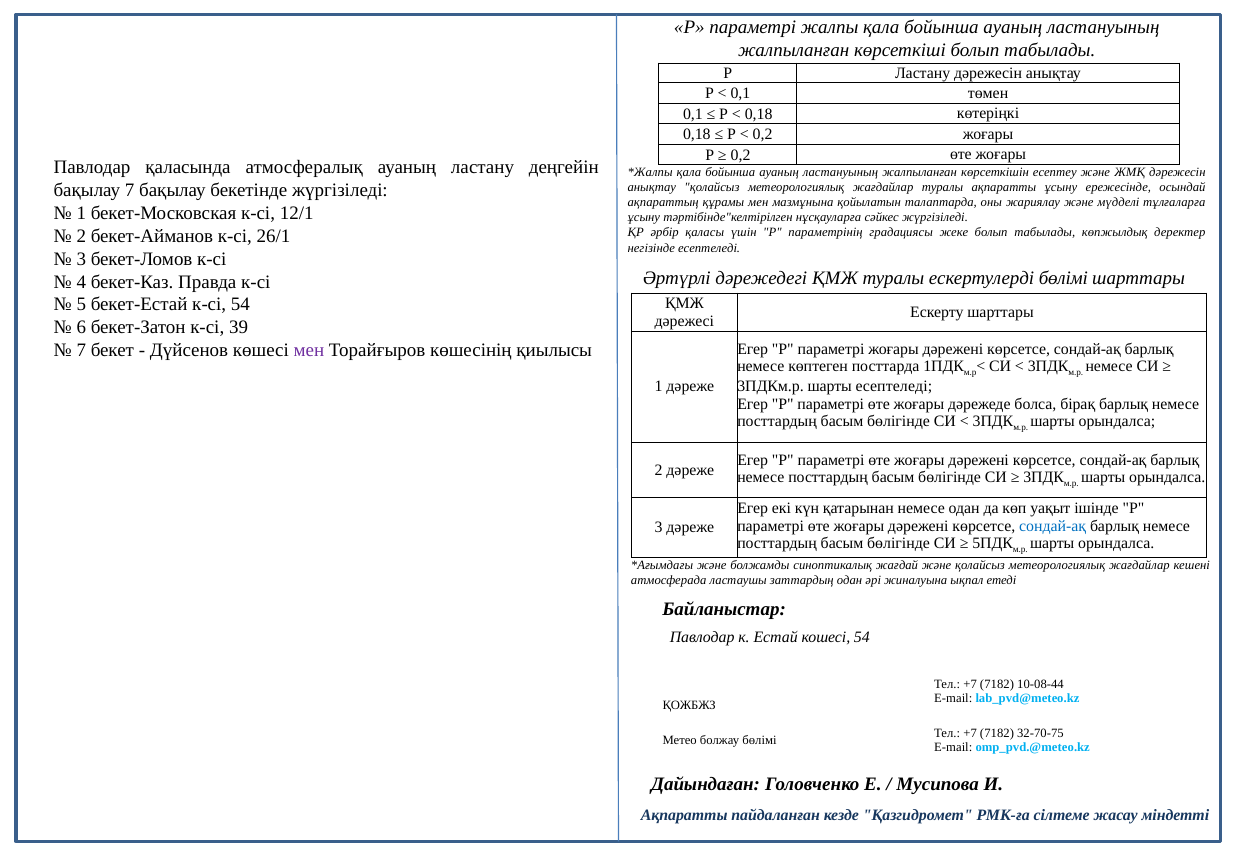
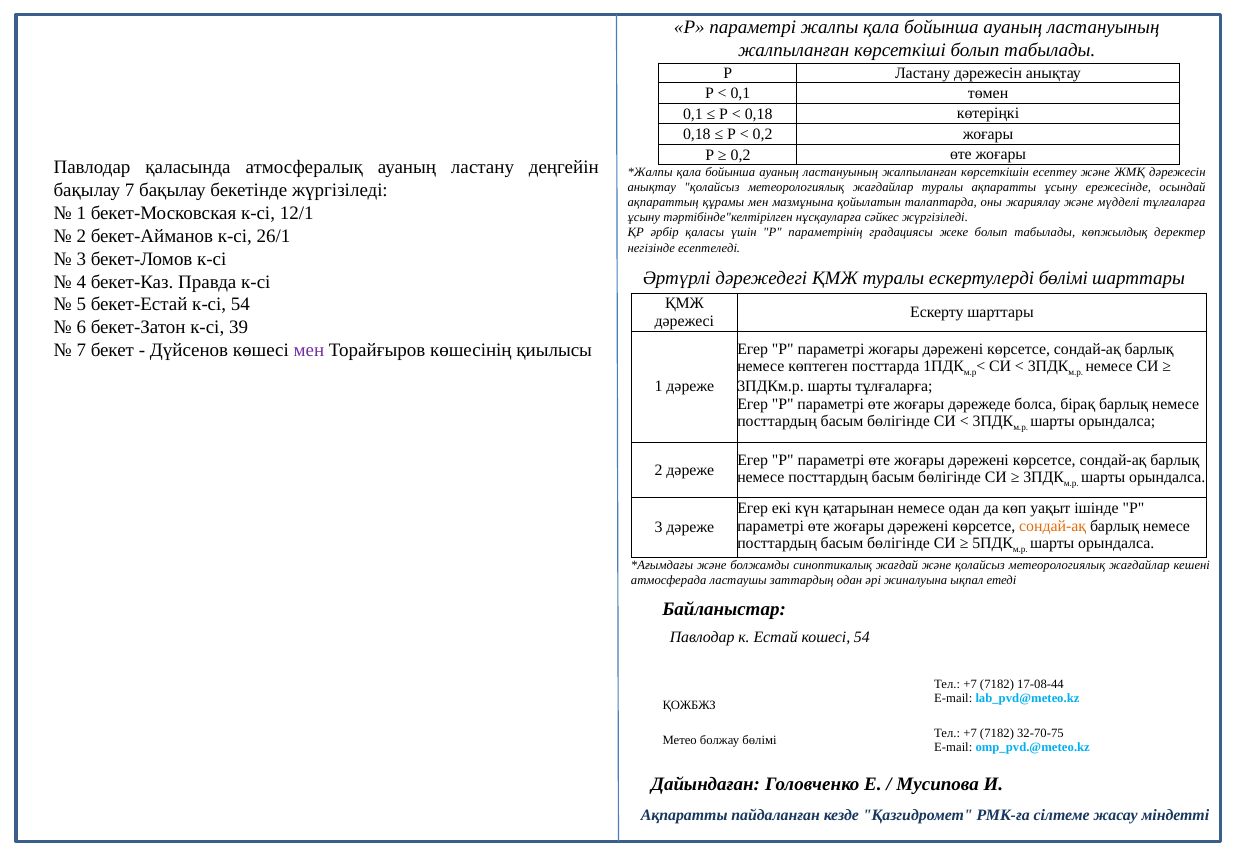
шарты есептеледі: есептеледі -> тұлғаларға (894, 387)
сондай-ақ colour: blue -> orange (1053, 526)
10-08-44: 10-08-44 -> 17-08-44 (1041, 685)
